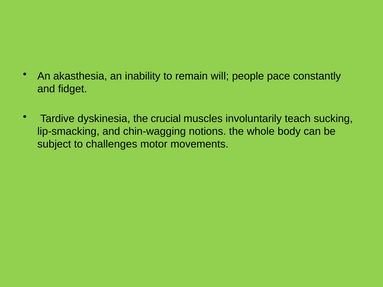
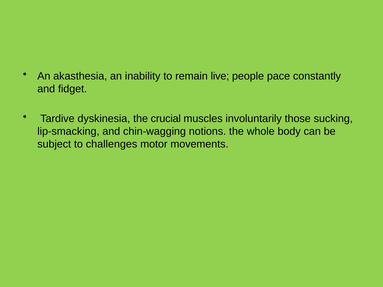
will: will -> live (220, 76)
teach: teach -> those (298, 119)
